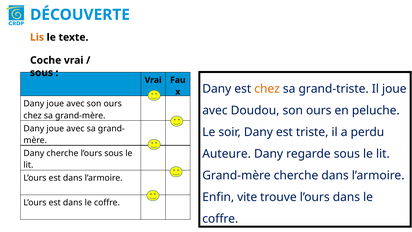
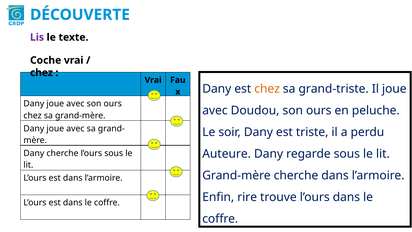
Lis colour: orange -> purple (37, 37)
sous: sous -> chez (41, 73)
vite: vite -> rire (247, 197)
